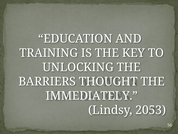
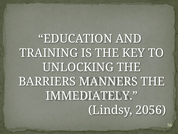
THOUGHT: THOUGHT -> MANNERS (108, 81)
2053: 2053 -> 2056 (151, 110)
